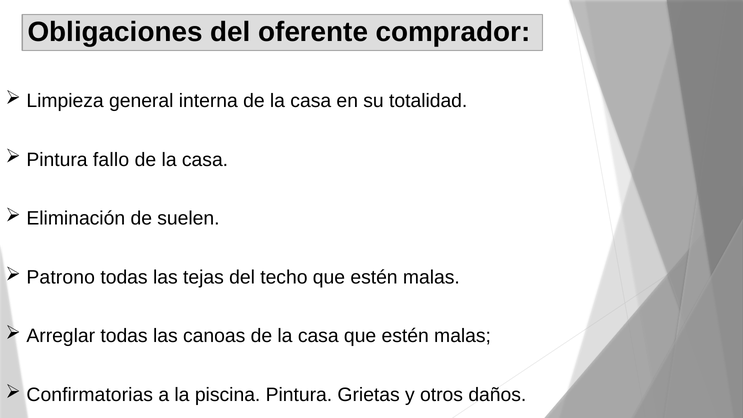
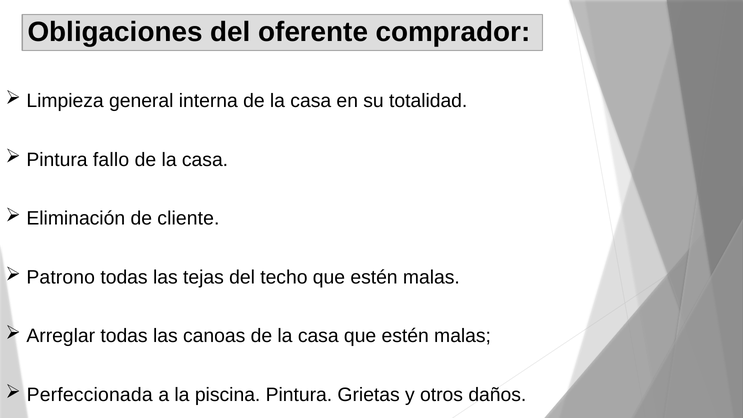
suelen: suelen -> cliente (188, 218)
Confirmatorias: Confirmatorias -> Perfeccionada (90, 395)
